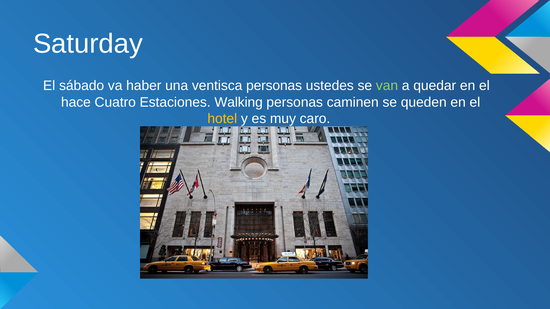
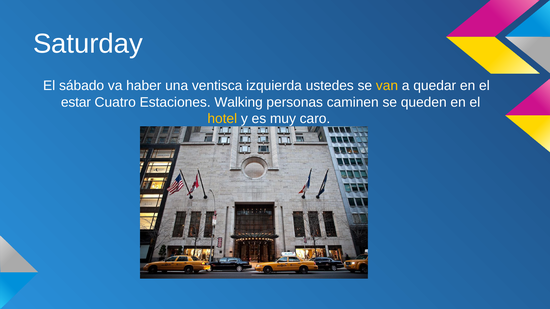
ventisca personas: personas -> izquierda (274, 86)
van colour: light green -> yellow (387, 86)
hace: hace -> estar (76, 102)
